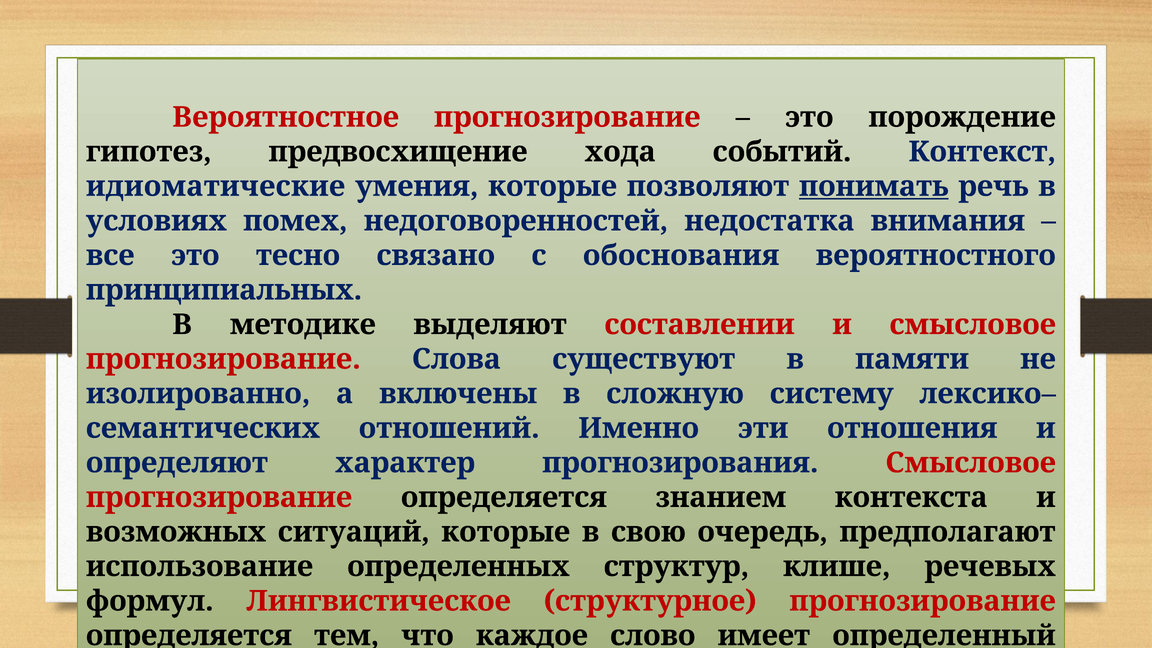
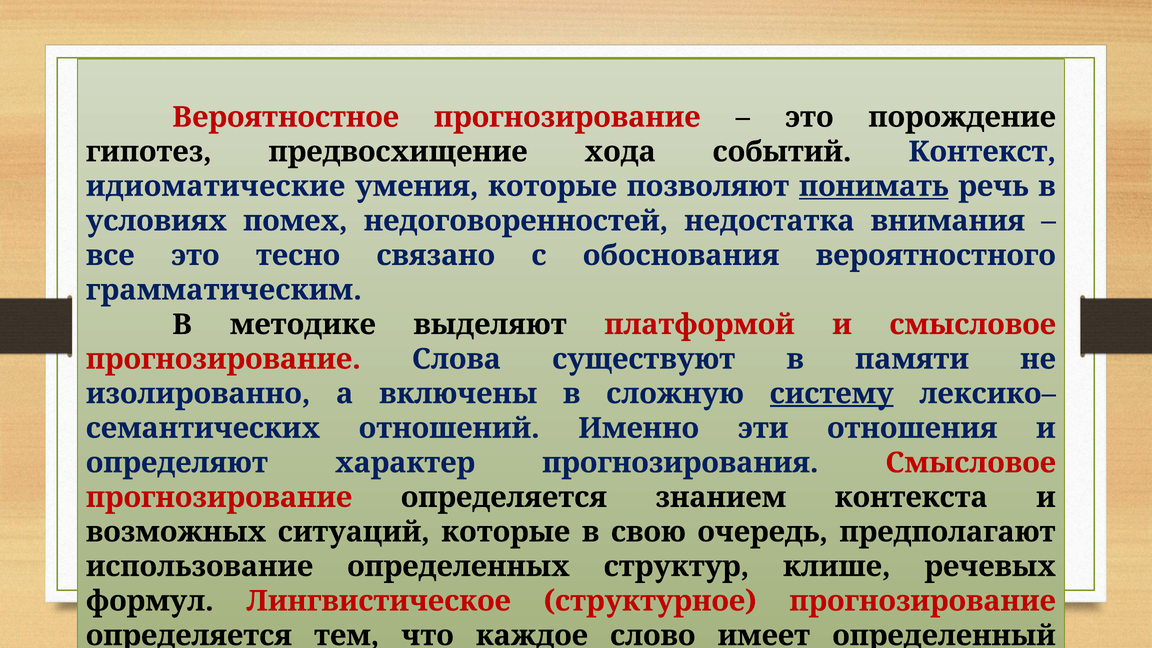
принципиальных: принципиальных -> грамматическим (224, 290)
составлении: составлении -> платформой (700, 325)
систему underline: none -> present (832, 394)
